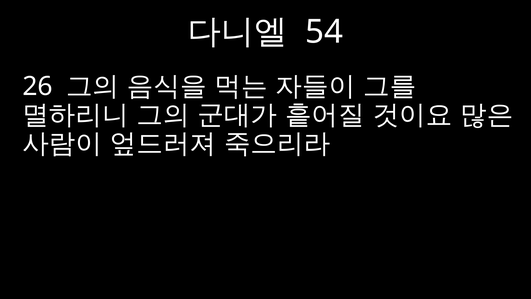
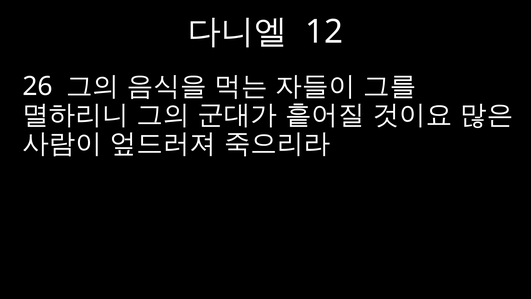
54: 54 -> 12 (324, 32)
